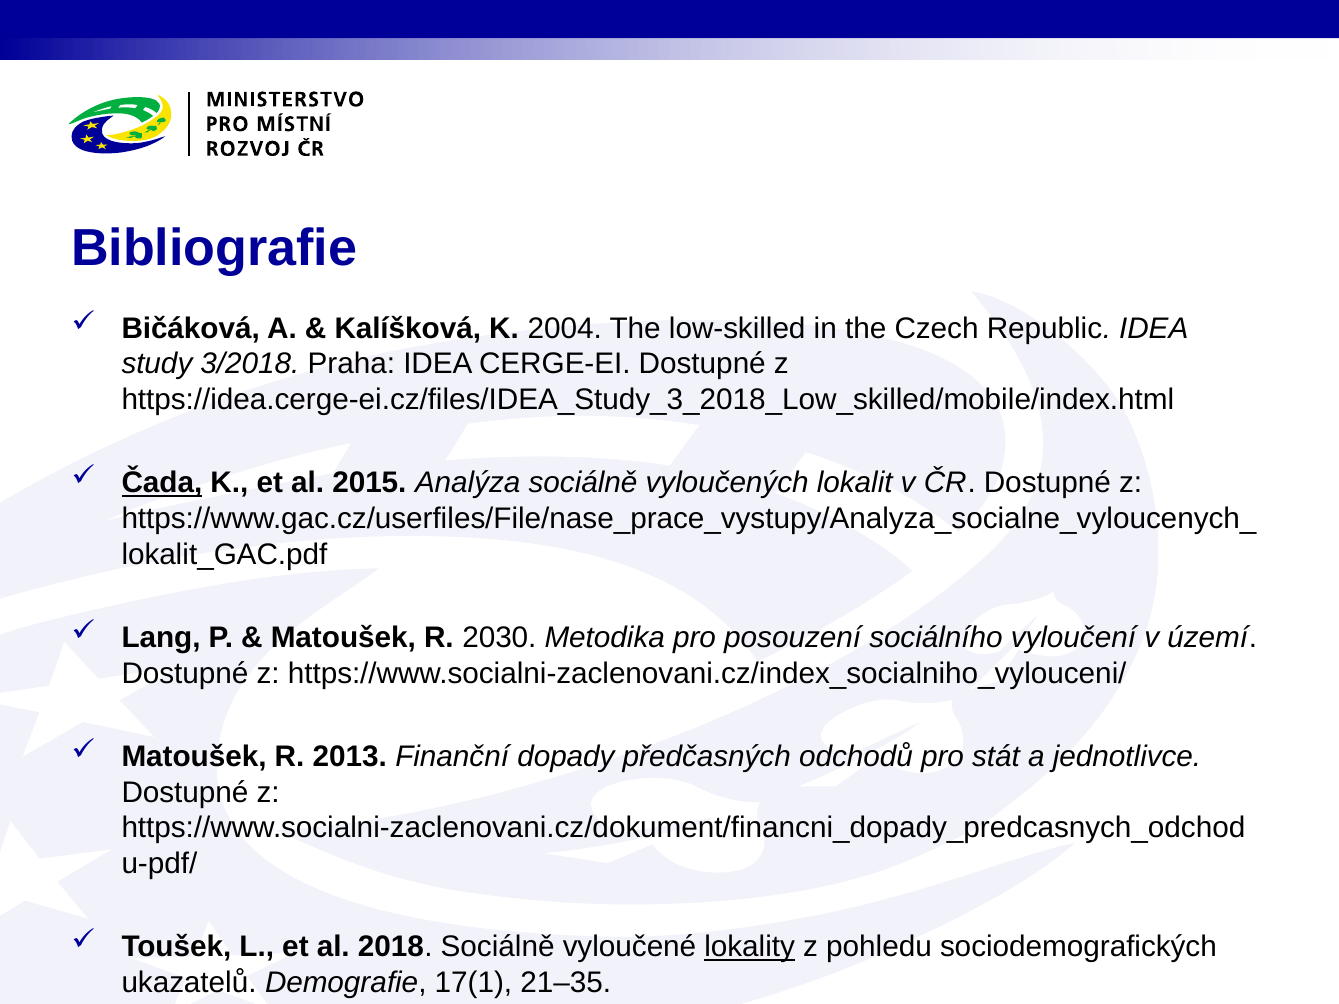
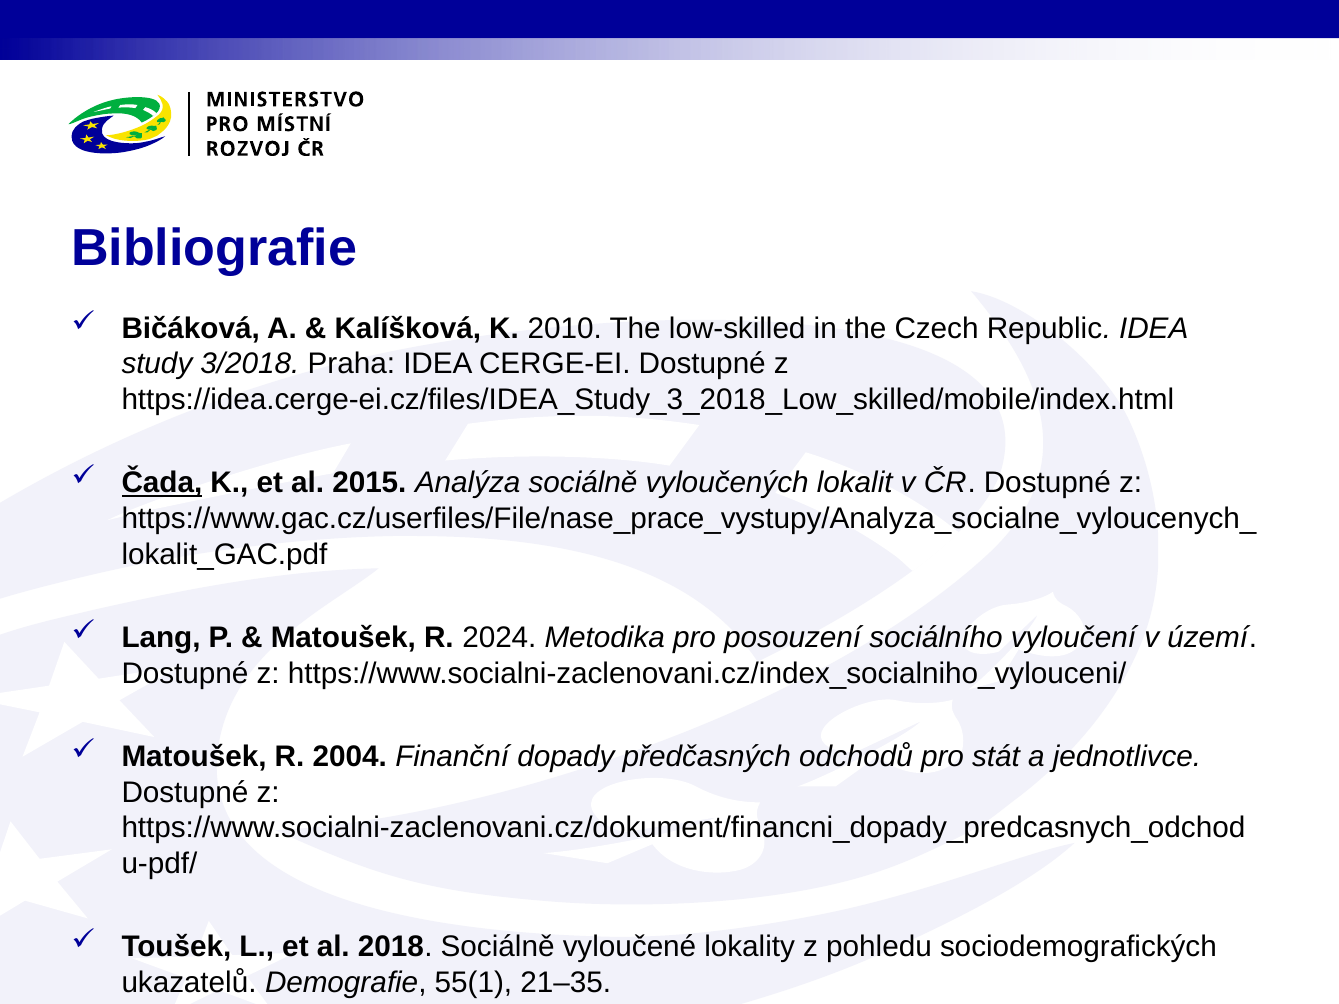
2004: 2004 -> 2010 (565, 328)
2030: 2030 -> 2024 (499, 638)
2013: 2013 -> 2004 (350, 757)
lokality underline: present -> none (750, 947)
17(1: 17(1 -> 55(1 (473, 983)
